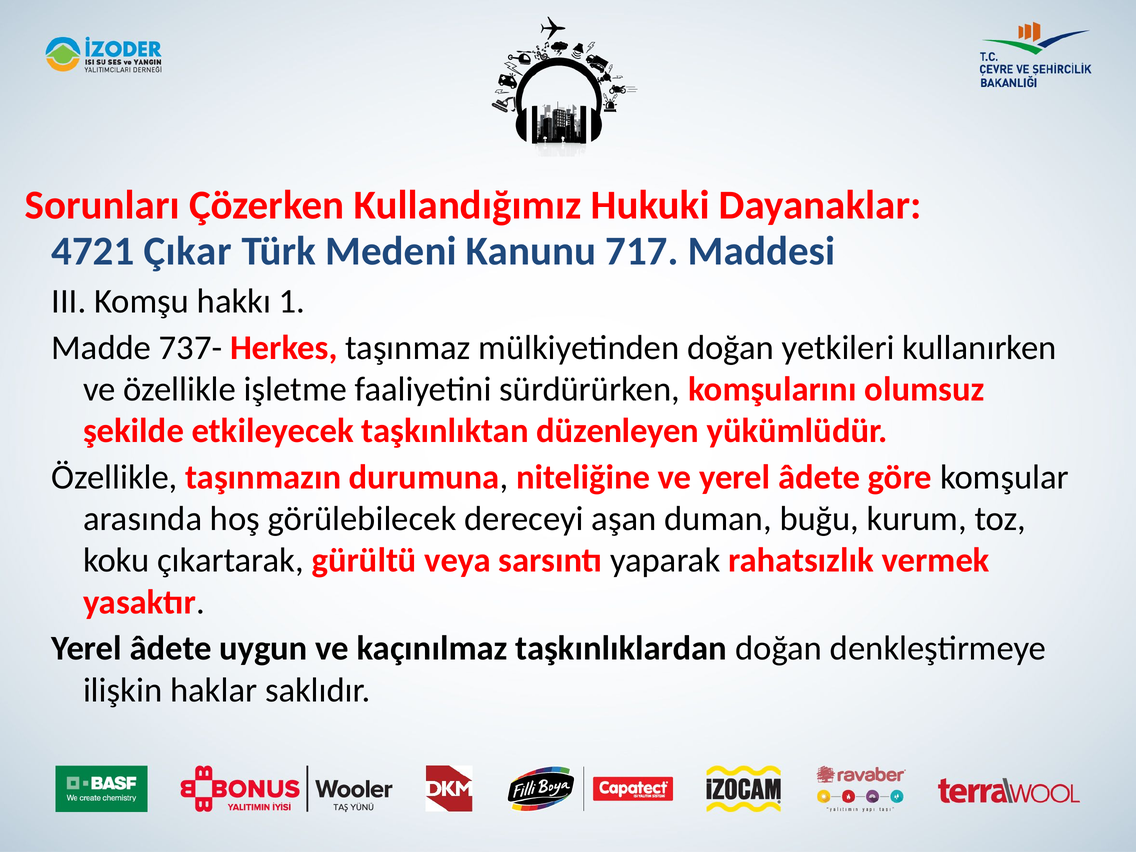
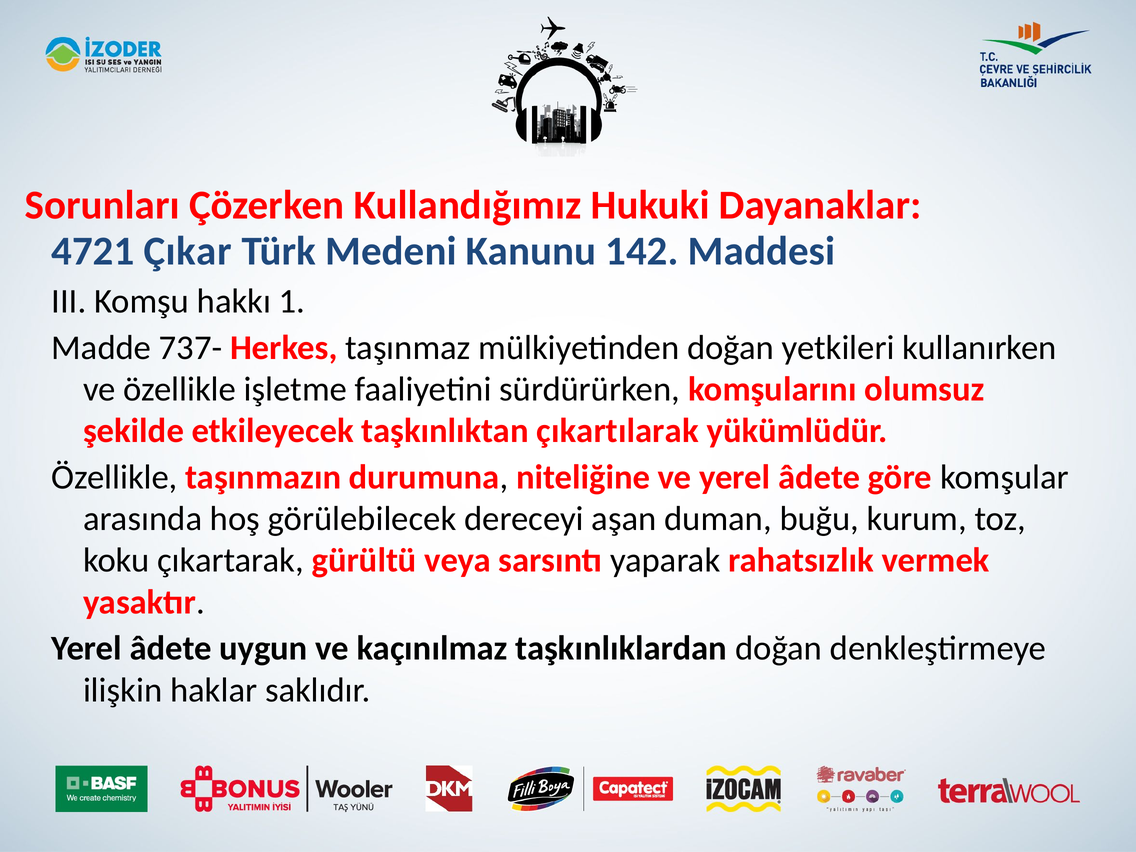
717: 717 -> 142 (642, 251)
düzenleyen: düzenleyen -> çıkartılarak (618, 431)
